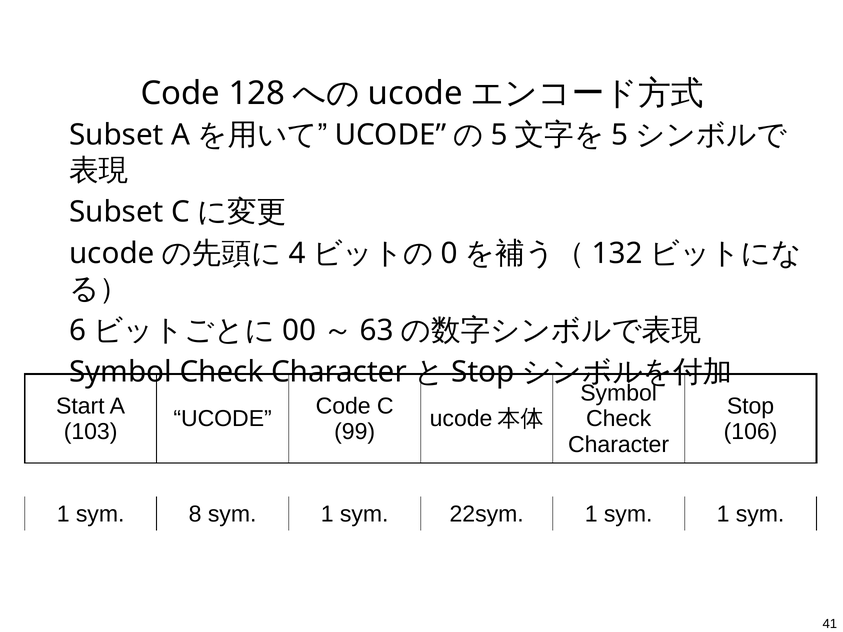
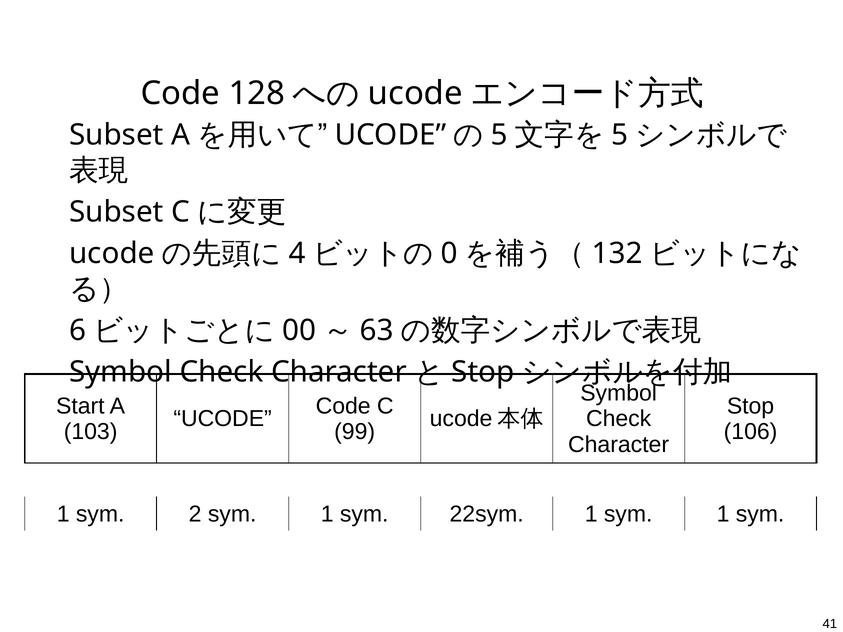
8: 8 -> 2 (195, 514)
